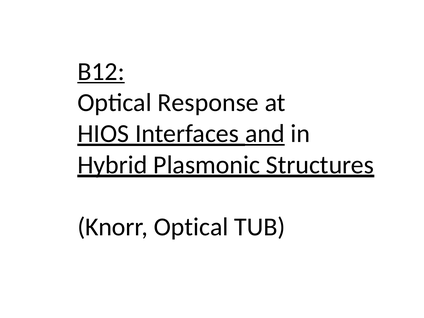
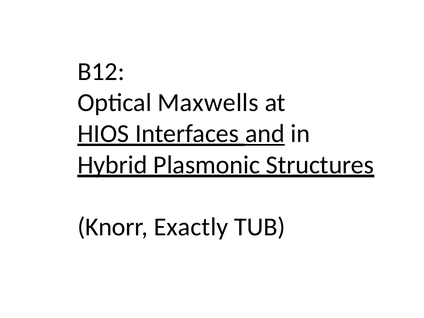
B12 underline: present -> none (101, 72)
Response: Response -> Maxwells (208, 103)
Knorr Optical: Optical -> Exactly (191, 227)
